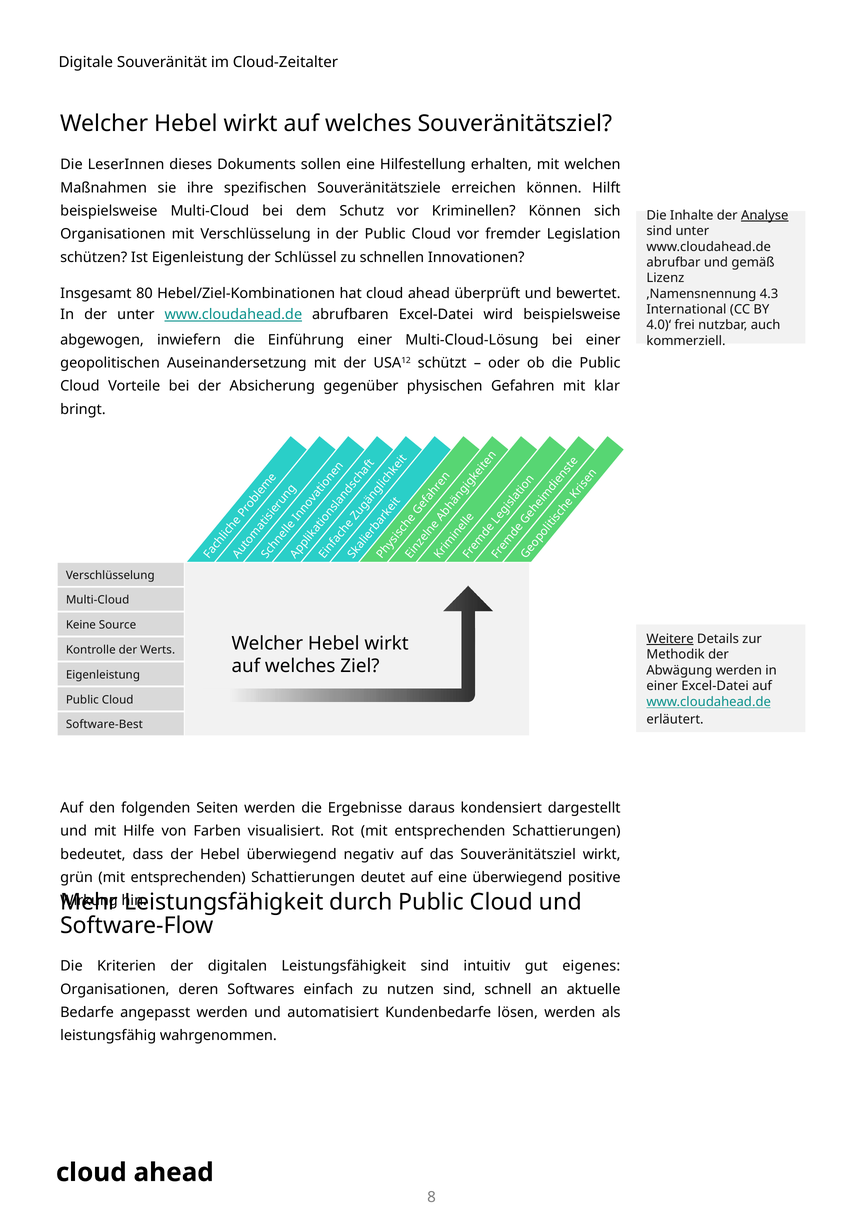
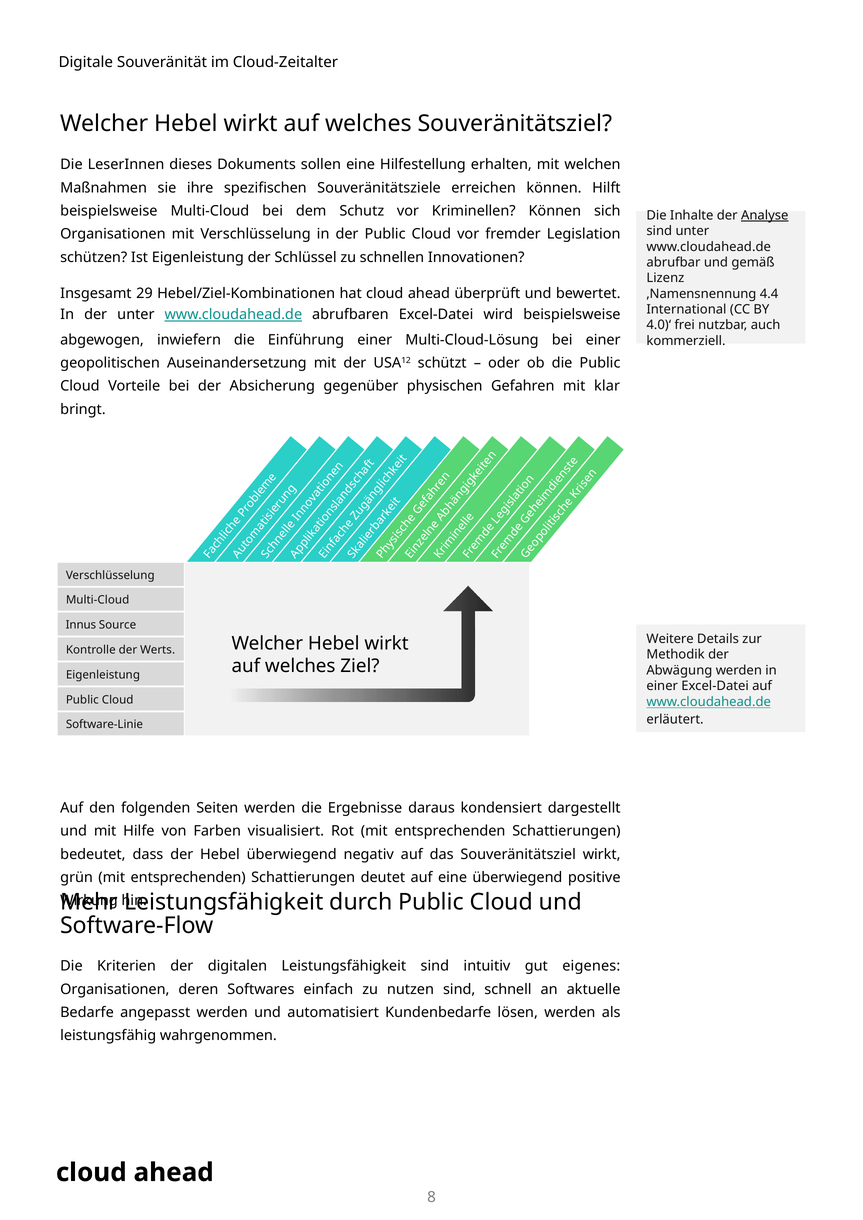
80: 80 -> 29 (144, 294)
4.3: 4.3 -> 4.4 (769, 294)
Keine: Keine -> Innus (81, 625)
Weitere underline: present -> none (670, 639)
Software-Best: Software-Best -> Software-Linie (104, 725)
